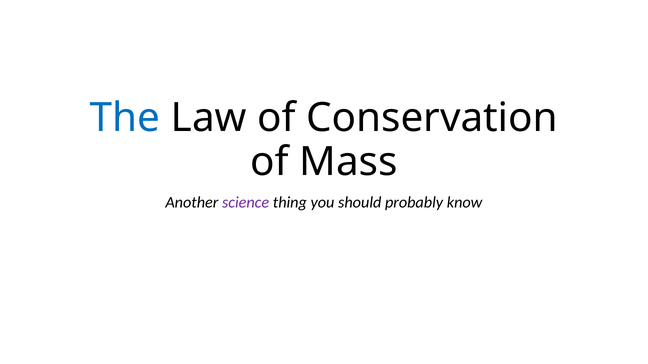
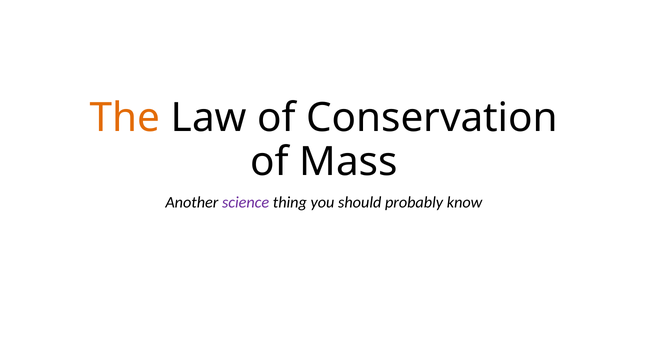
The colour: blue -> orange (125, 118)
